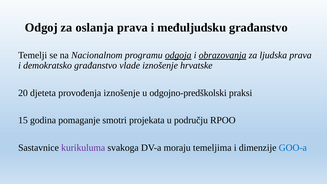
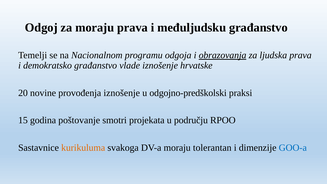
za oslanja: oslanja -> moraju (95, 27)
odgoja underline: present -> none (178, 55)
djeteta: djeteta -> novine (43, 93)
pomaganje: pomaganje -> poštovanje (79, 120)
kurikuluma colour: purple -> orange (83, 148)
temeljima: temeljima -> tolerantan (212, 148)
